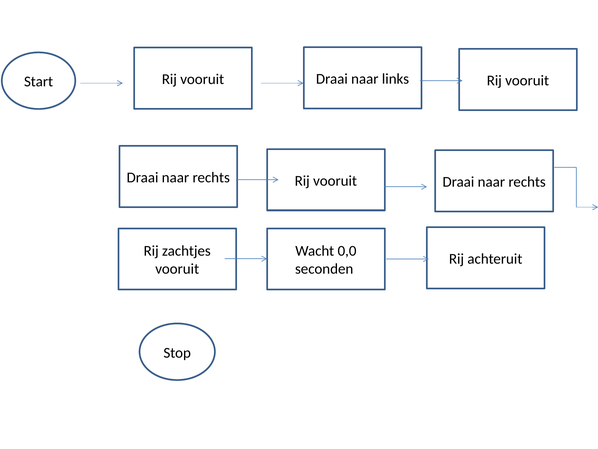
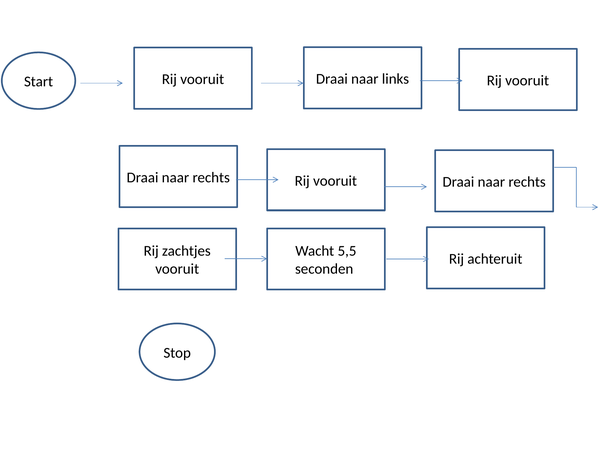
0,0: 0,0 -> 5,5 (347, 251)
